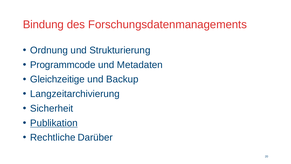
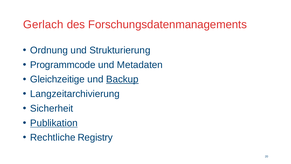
Bindung: Bindung -> Gerlach (43, 24)
Backup underline: none -> present (122, 79)
Darüber: Darüber -> Registry (95, 137)
